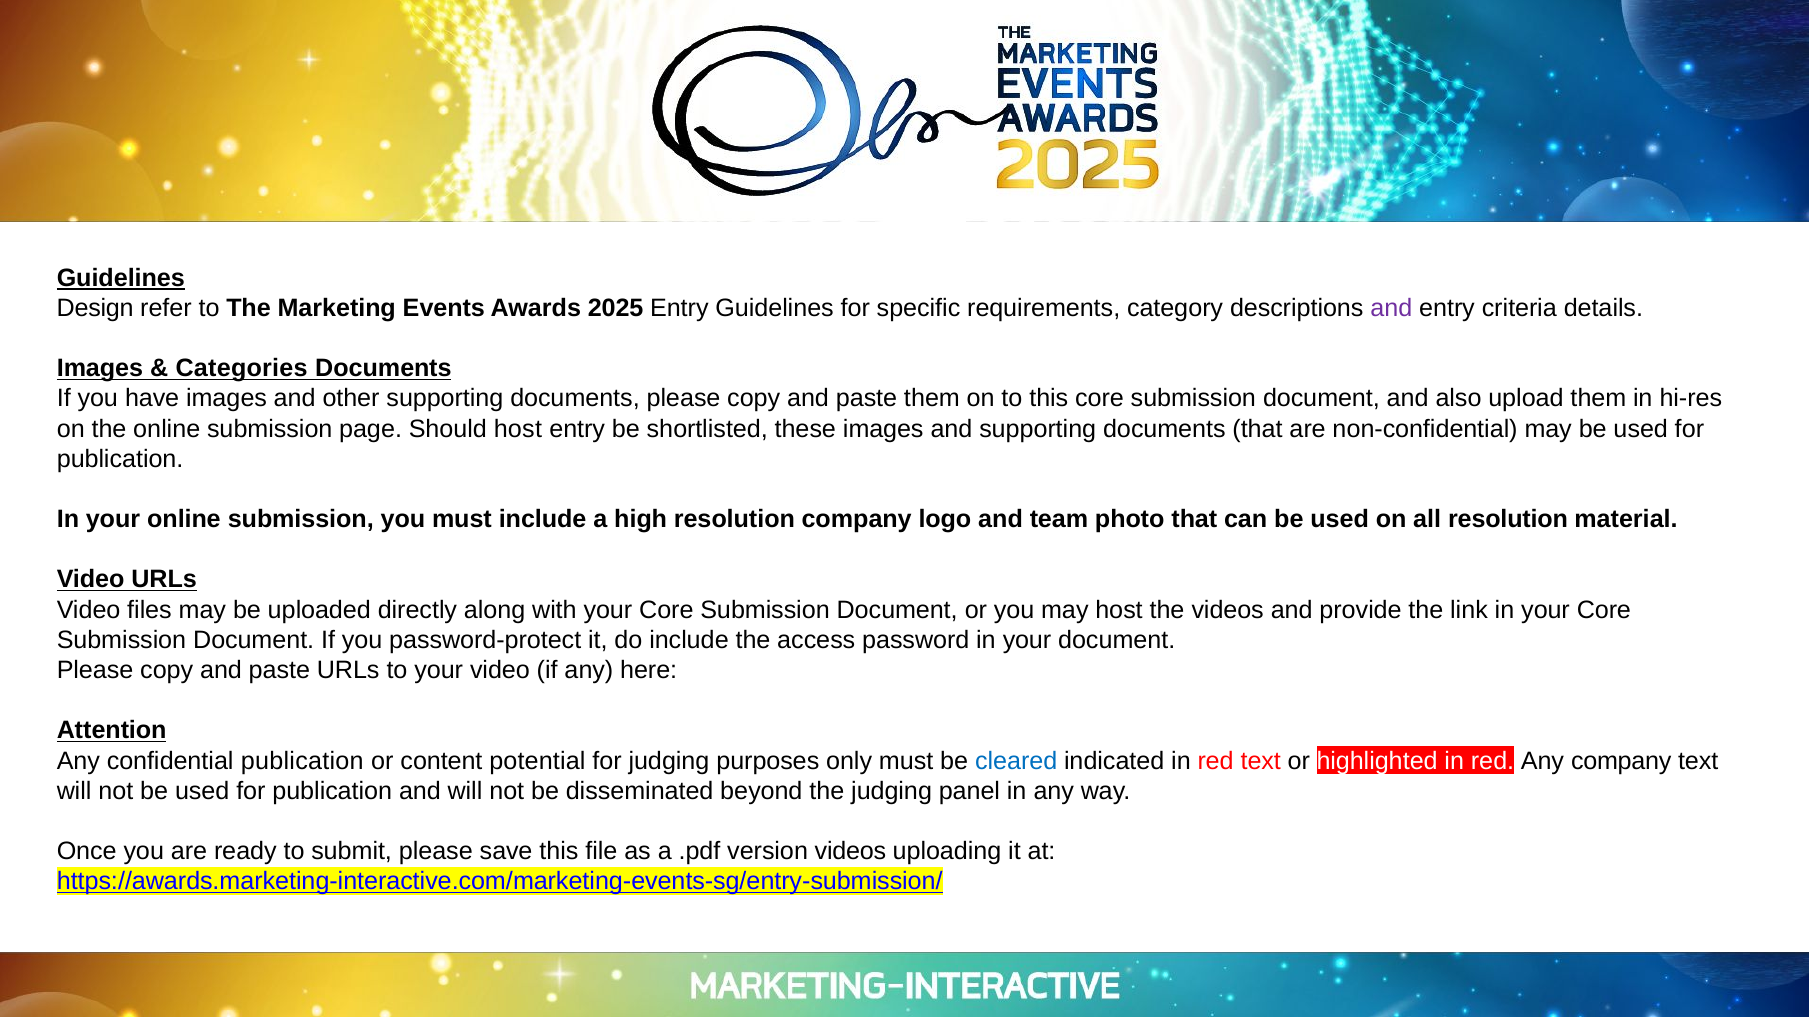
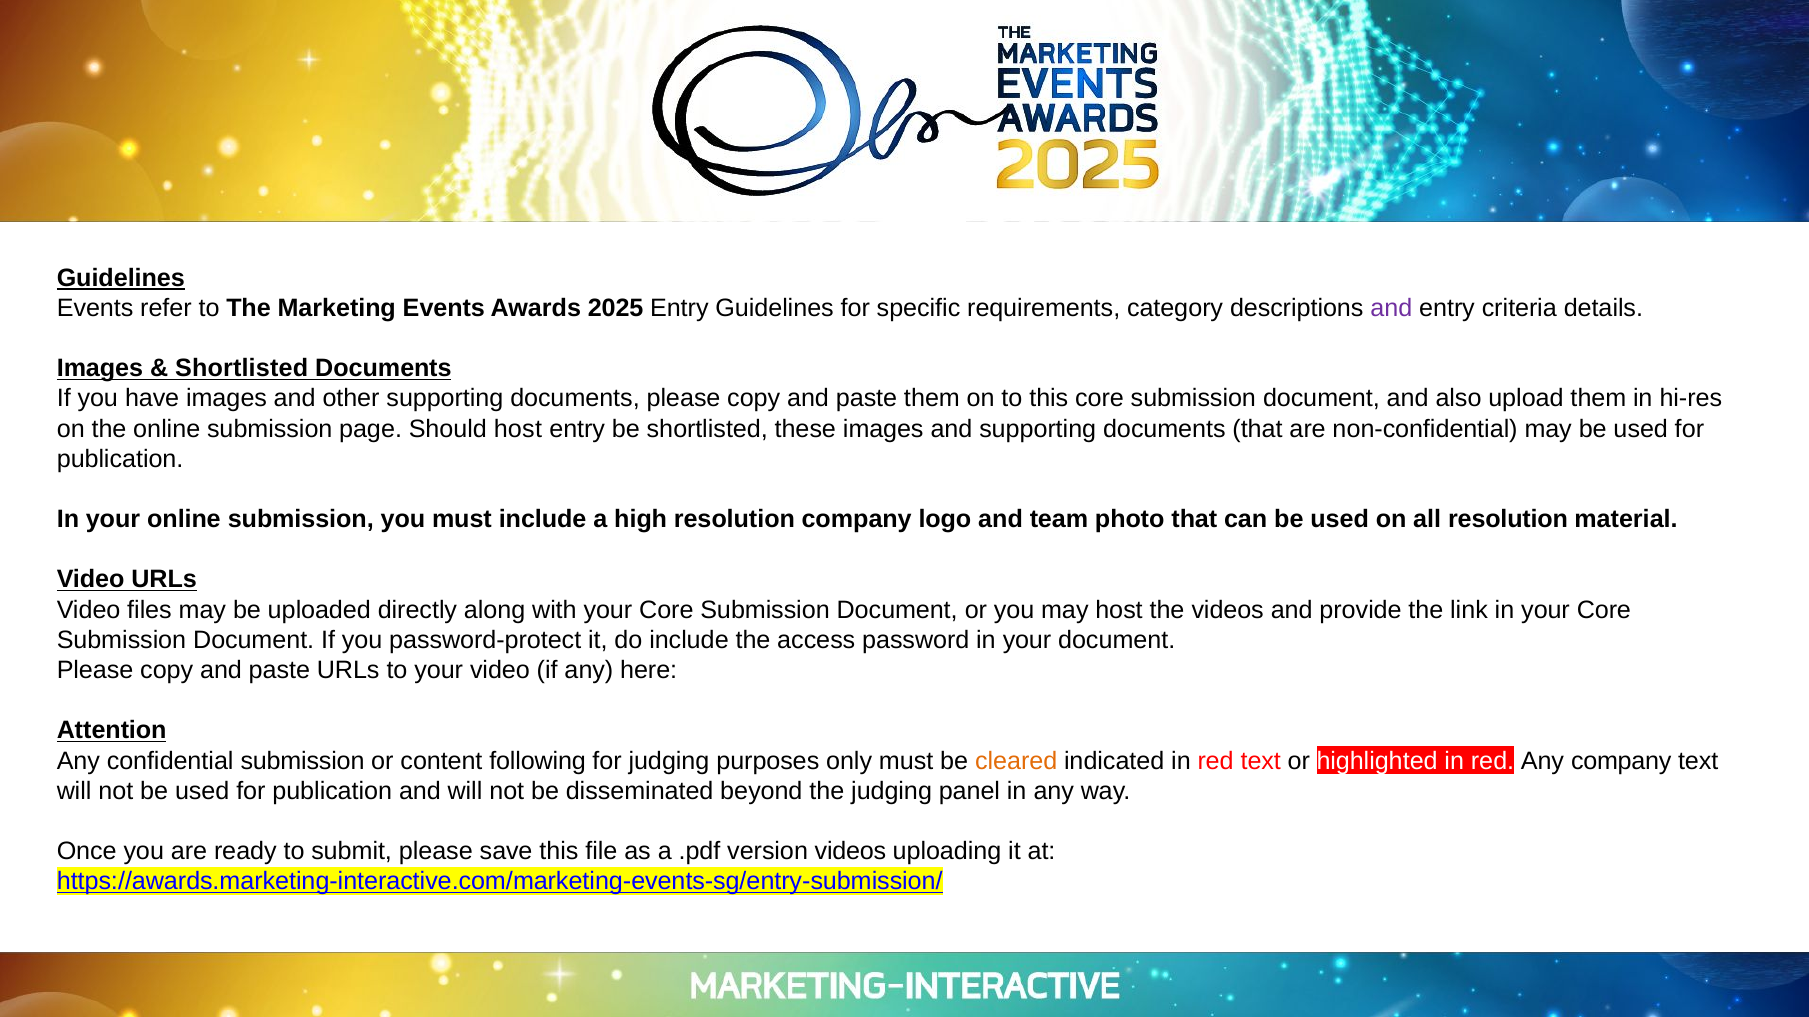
Design: Design -> Events (95, 308)
Categories: Categories -> Shortlisted (242, 369)
confidential publication: publication -> submission (303, 761)
potential: potential -> following (538, 761)
cleared colour: blue -> orange (1016, 761)
